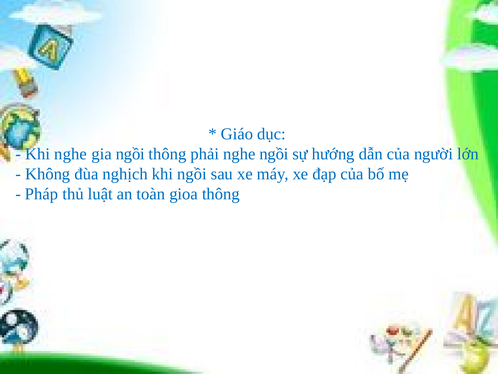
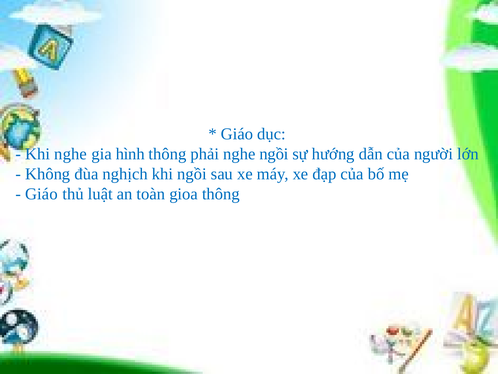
gia ngồi: ngồi -> hình (130, 154)
Pháp: Pháp -> Giáo (41, 194)
